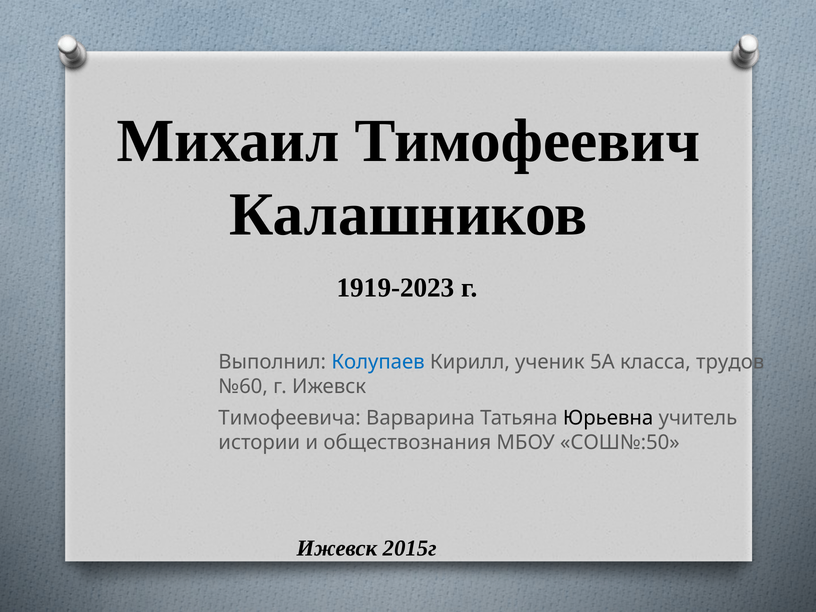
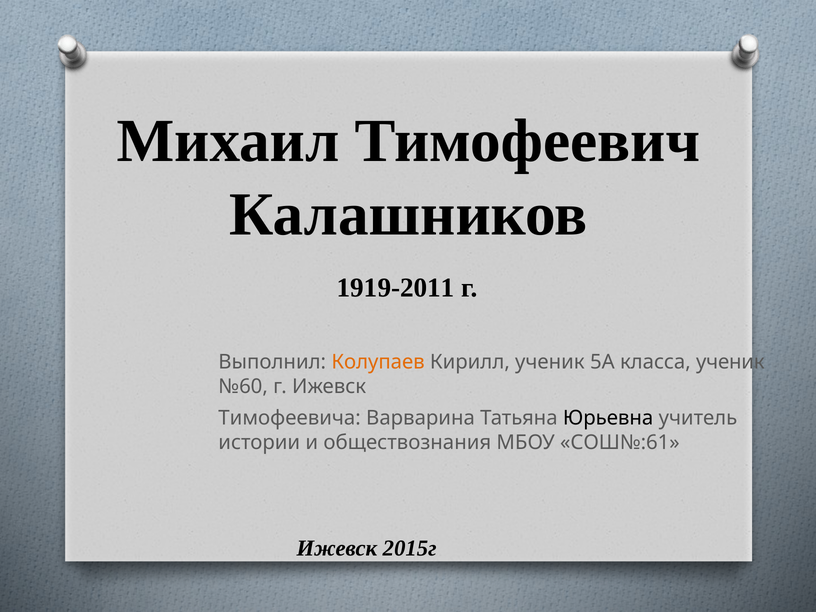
1919-2023: 1919-2023 -> 1919-2011 (396, 288)
Колупаев colour: blue -> orange (378, 362)
класса трудов: трудов -> ученик (730, 362)
СОШ№:50: СОШ№:50 -> СОШ№:61 (620, 443)
